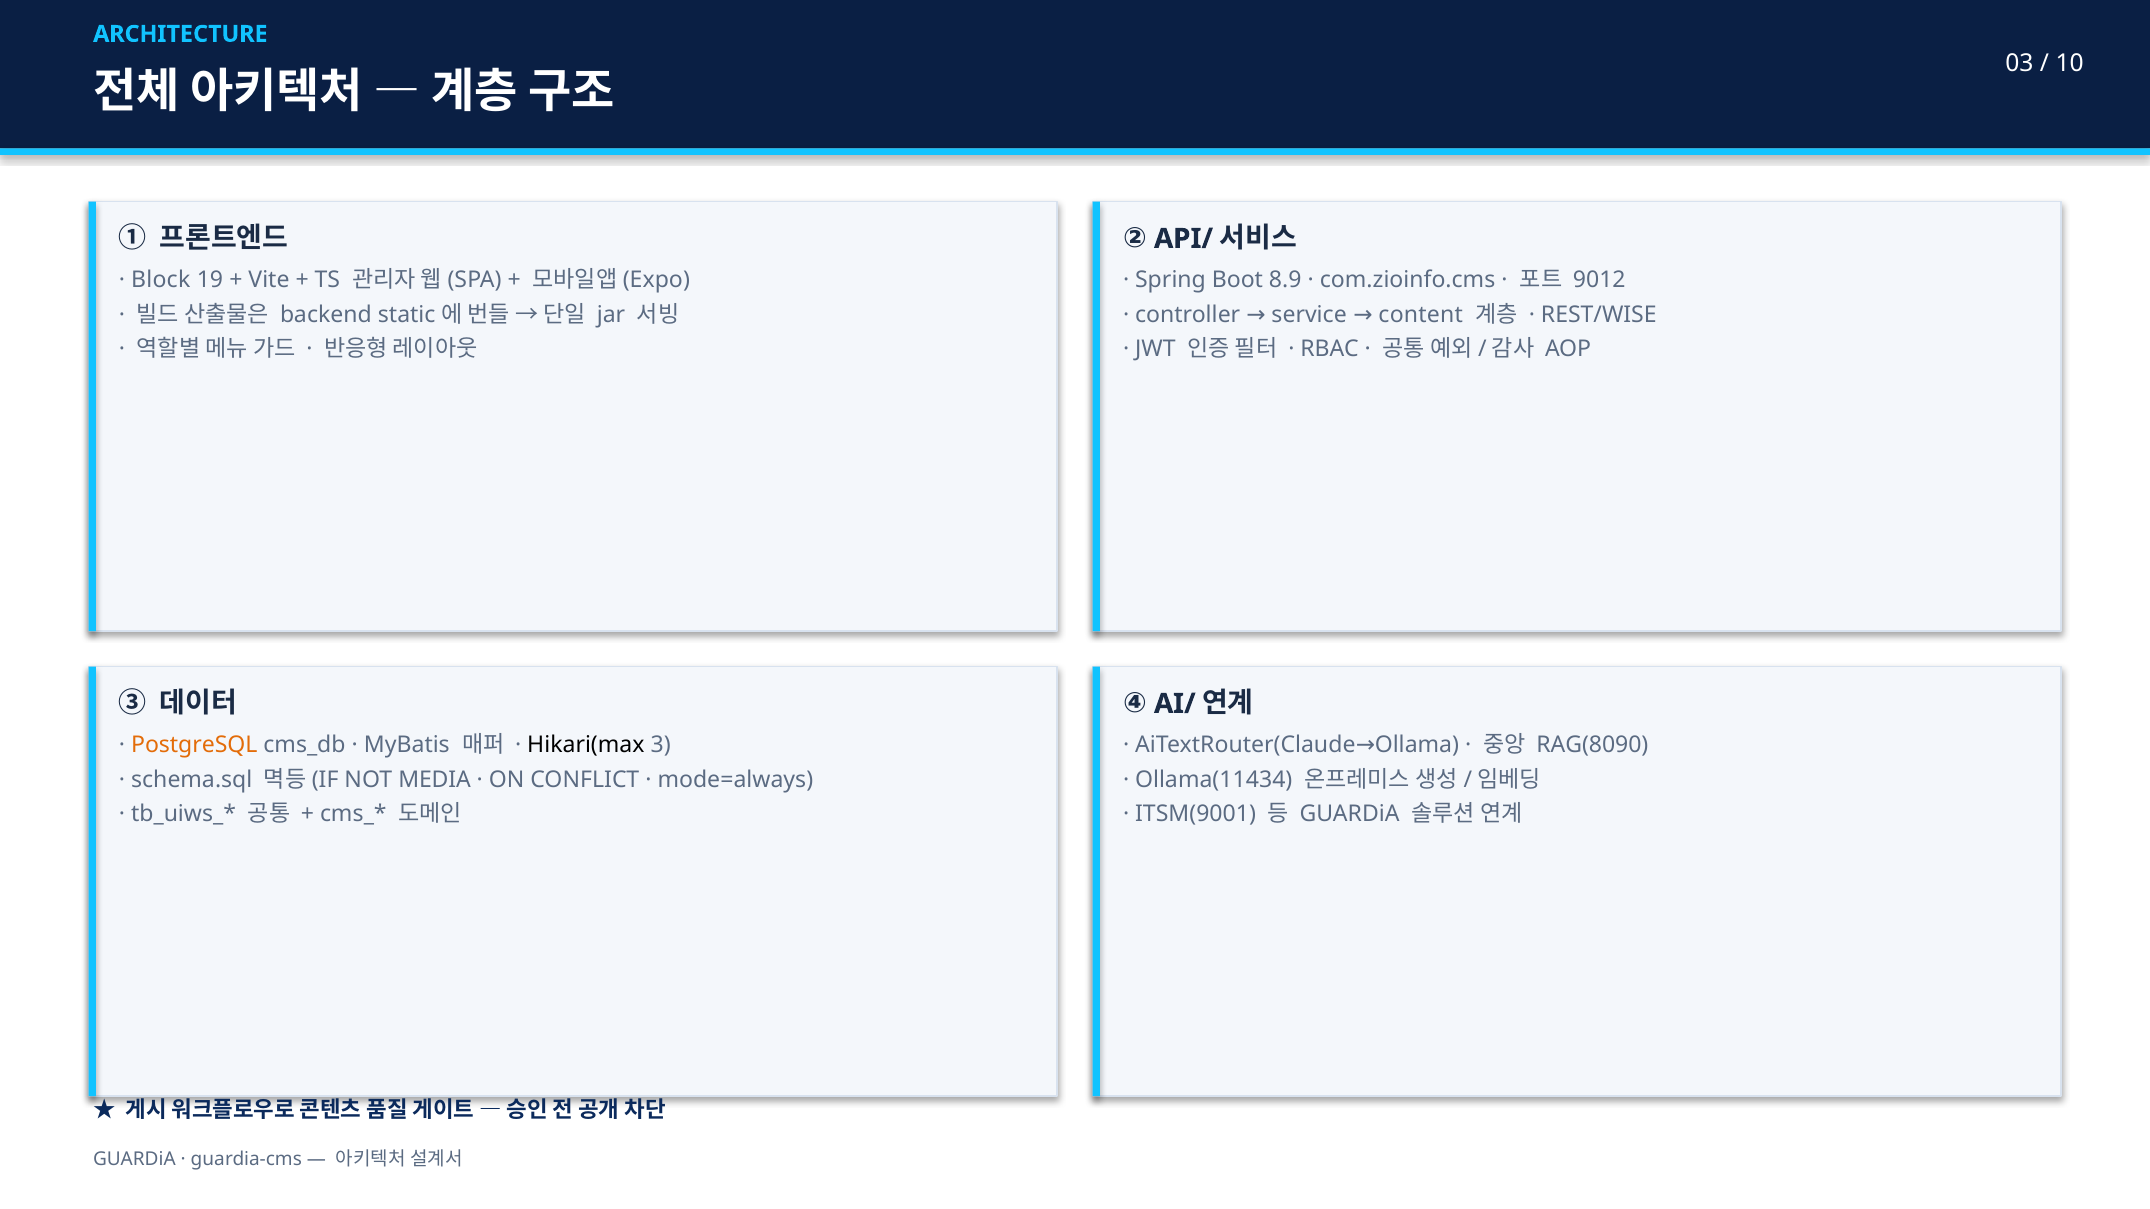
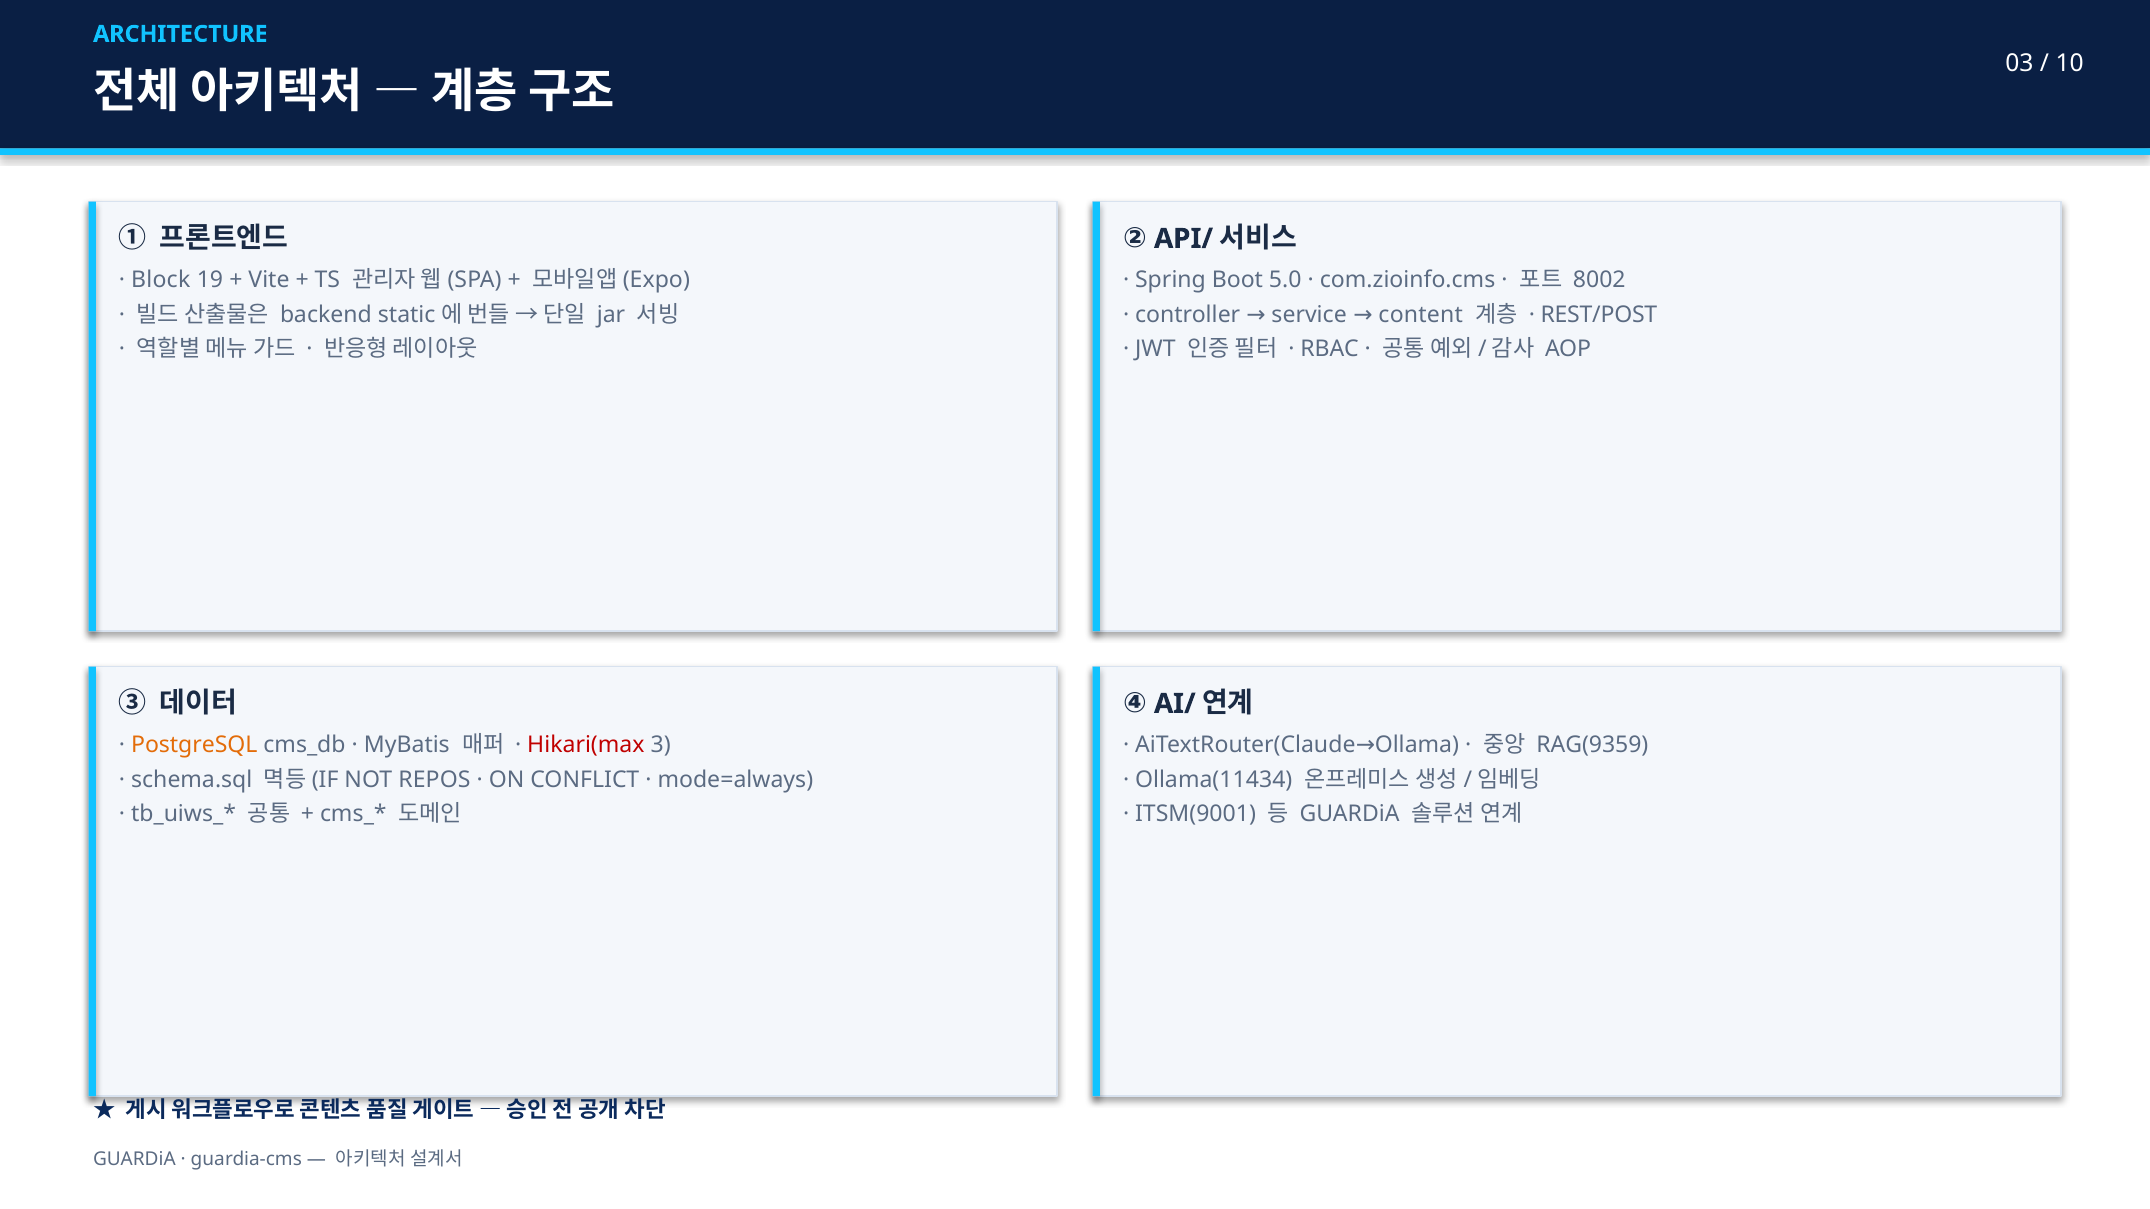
8.9: 8.9 -> 5.0 (1285, 280)
9012: 9012 -> 8002 (1599, 280)
REST/WISE: REST/WISE -> REST/POST (1599, 315)
RAG(8090: RAG(8090 -> RAG(9359 (1592, 745)
Hikari(max colour: black -> red (586, 745)
MEDIA: MEDIA -> REPOS (434, 780)
